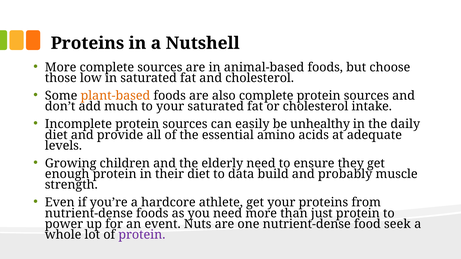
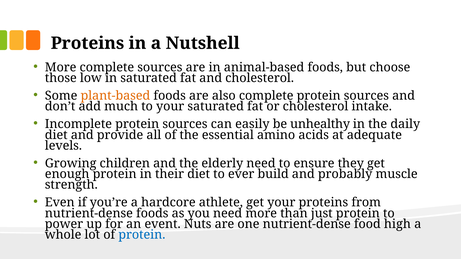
data: data -> ever (241, 174)
seek: seek -> high (397, 224)
protein colour: purple -> blue (142, 235)
